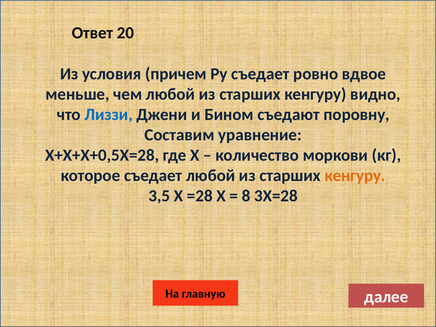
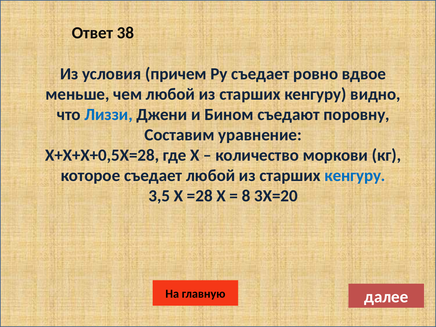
20: 20 -> 38 (126, 33)
кенгуру colour: orange -> blue (355, 176)
3Х=28: 3Х=28 -> 3Х=20 (276, 196)
